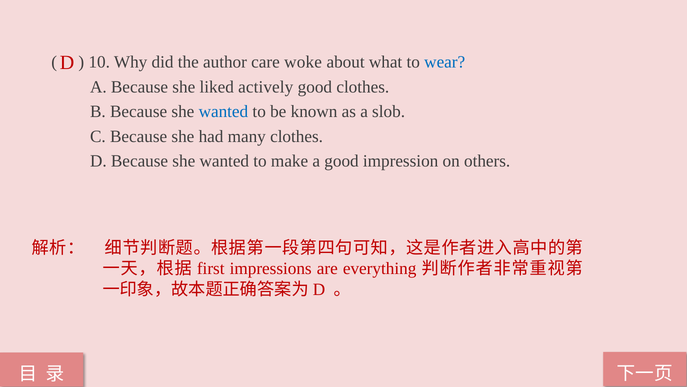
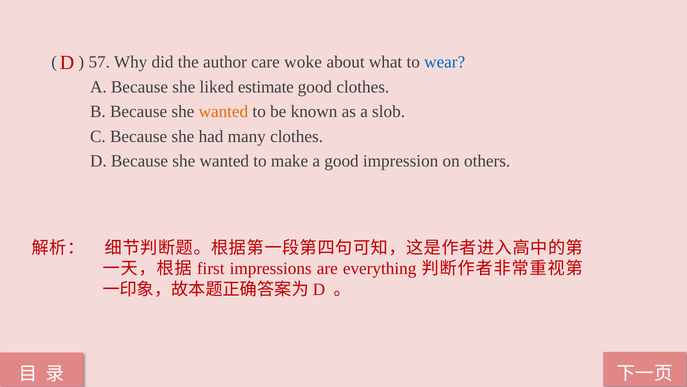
10: 10 -> 57 (99, 62)
actively: actively -> estimate (266, 87)
wanted colour: blue -> orange (223, 112)
